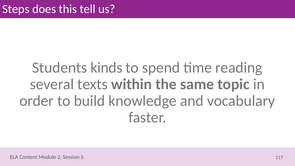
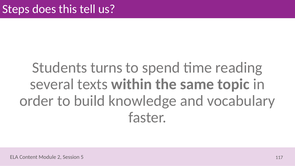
kinds: kinds -> turns (106, 68)
